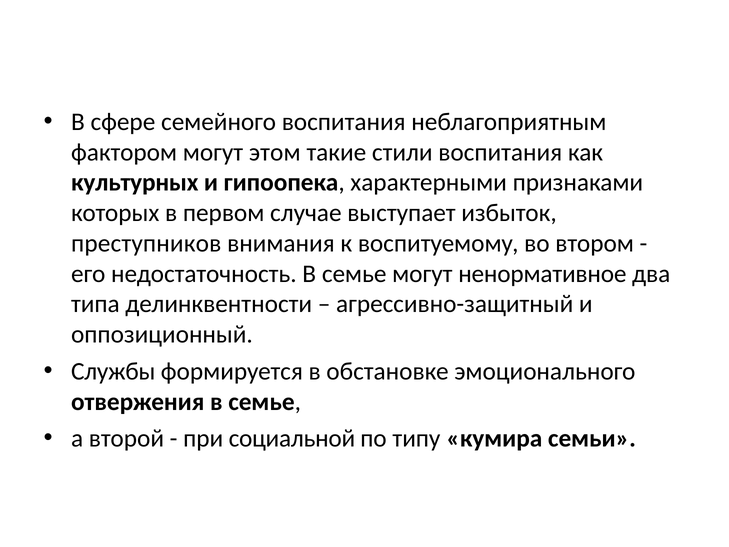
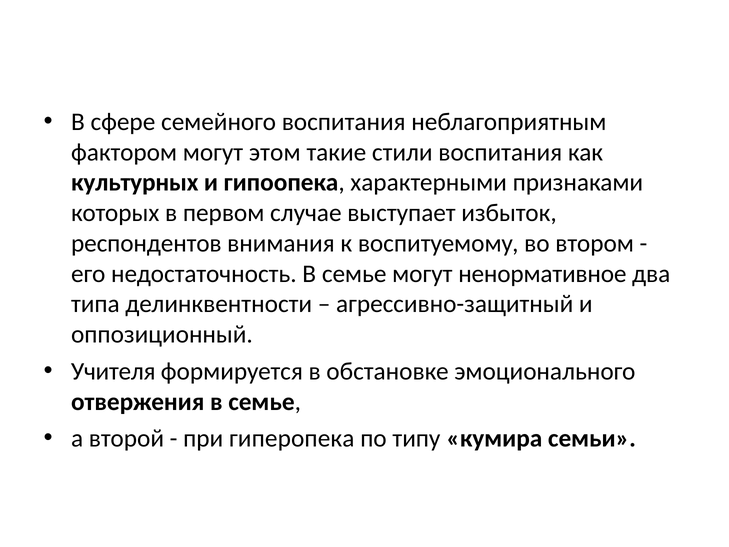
преступников: преступников -> респондентов (146, 243)
Службы: Службы -> Учителя (113, 371)
социальной: социальной -> гиперопека (292, 438)
